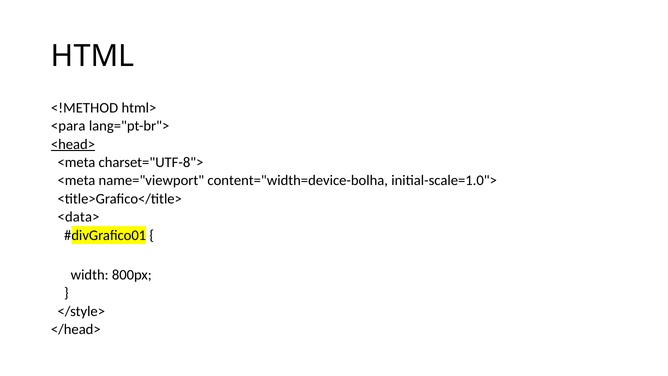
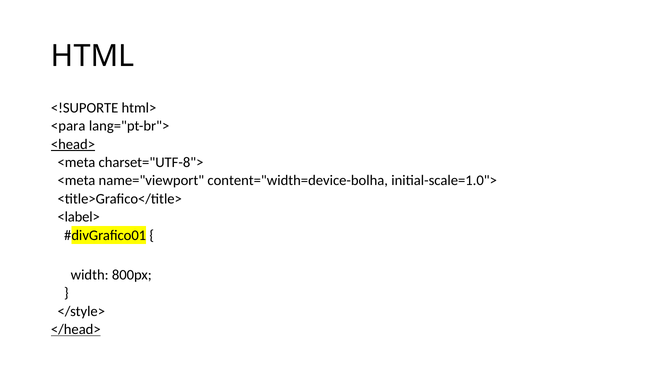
<!METHOD: <!METHOD -> <!SUPORTE (85, 108)
<data>: <data> -> <label> (79, 217)
</head> underline: none -> present (76, 329)
